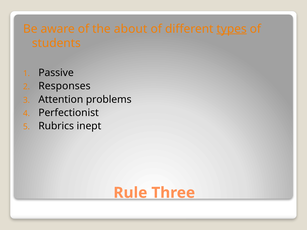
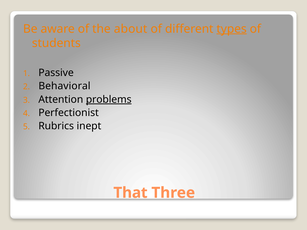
Responses: Responses -> Behavioral (64, 86)
problems underline: none -> present (109, 100)
Rule: Rule -> That (130, 193)
